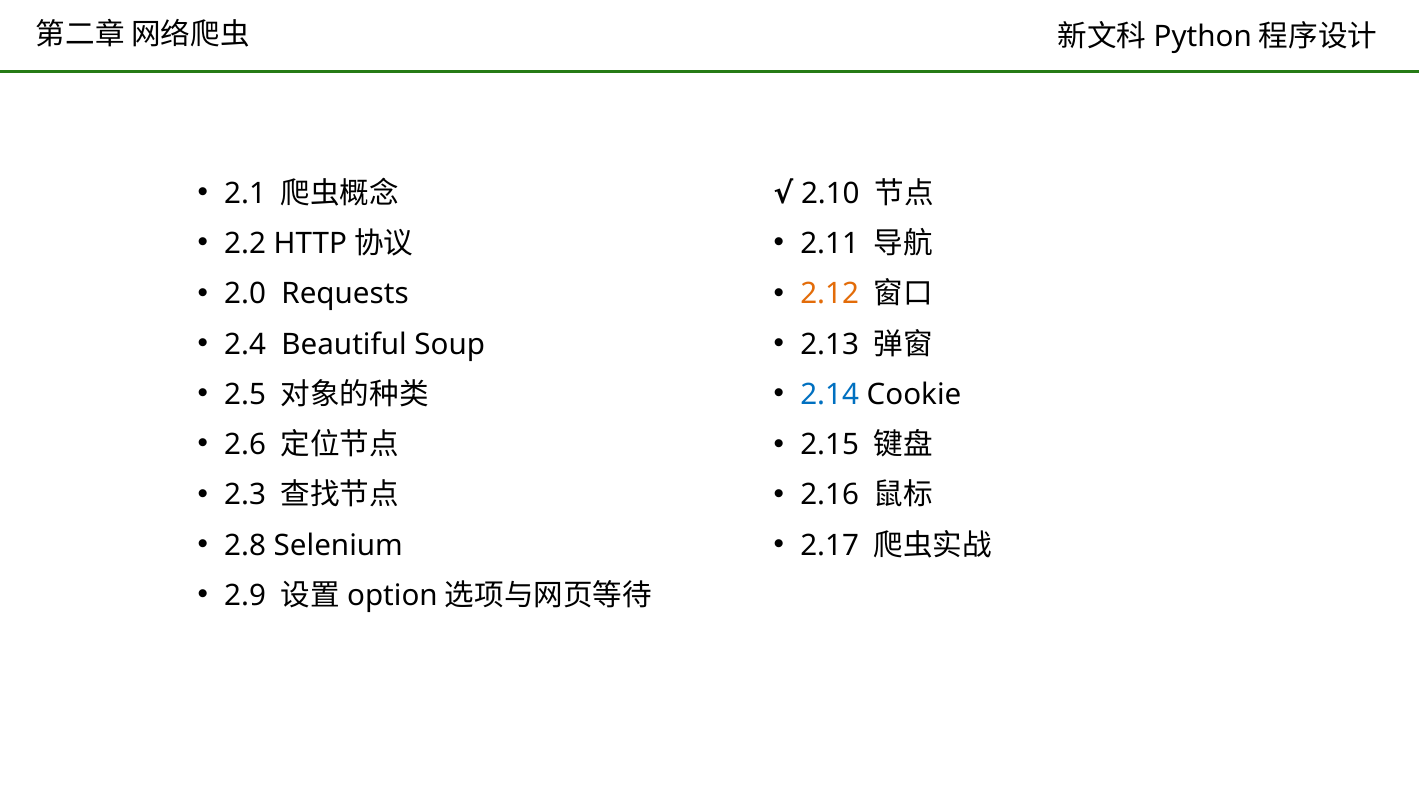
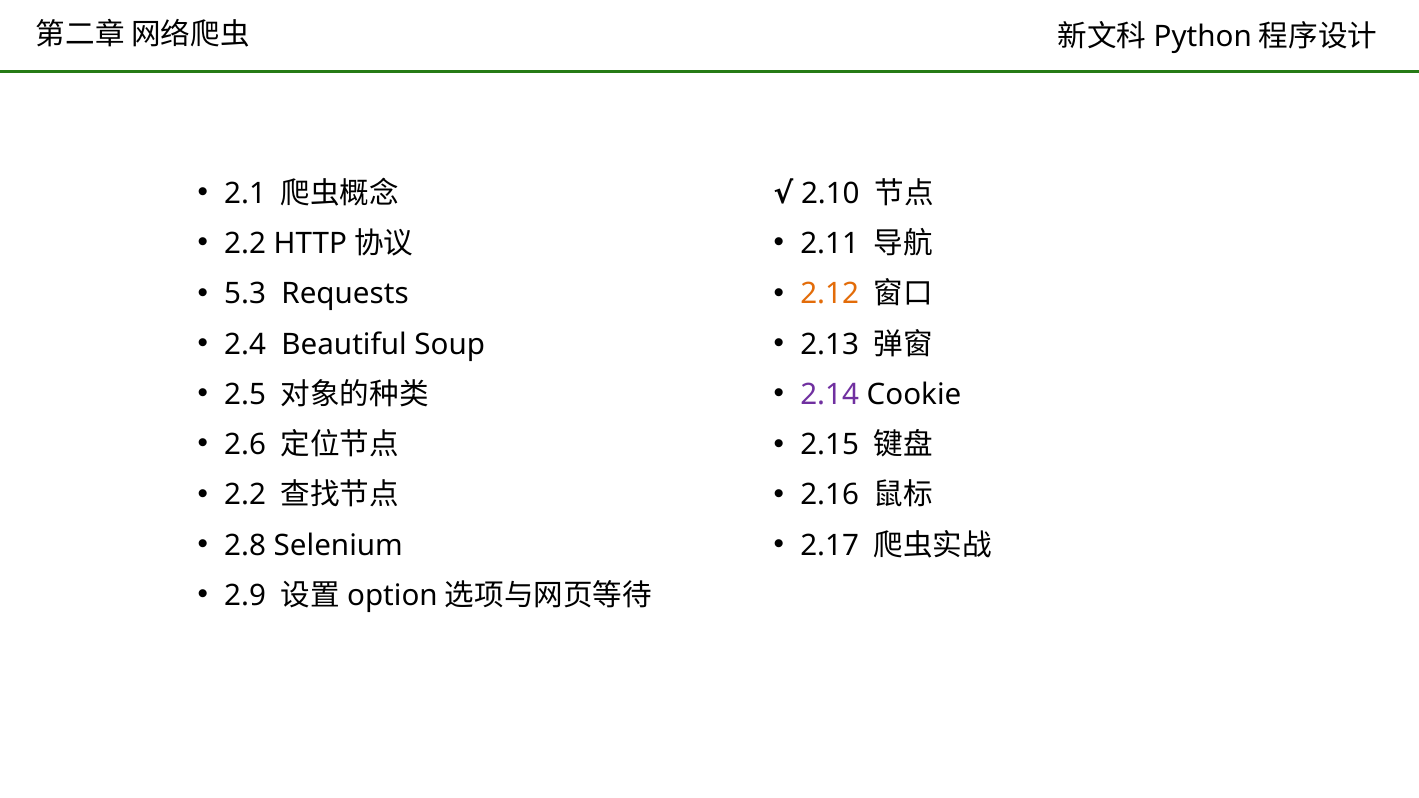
2.0: 2.0 -> 5.3 (245, 294)
2.14 colour: blue -> purple (830, 395)
2.3: 2.3 -> 2.2 (245, 495)
